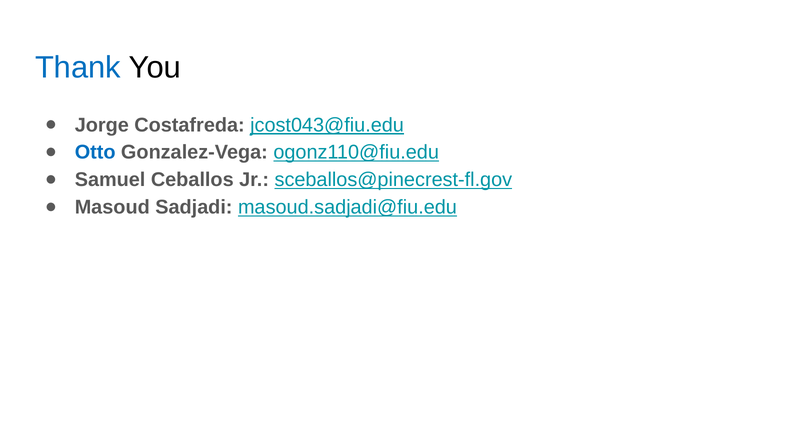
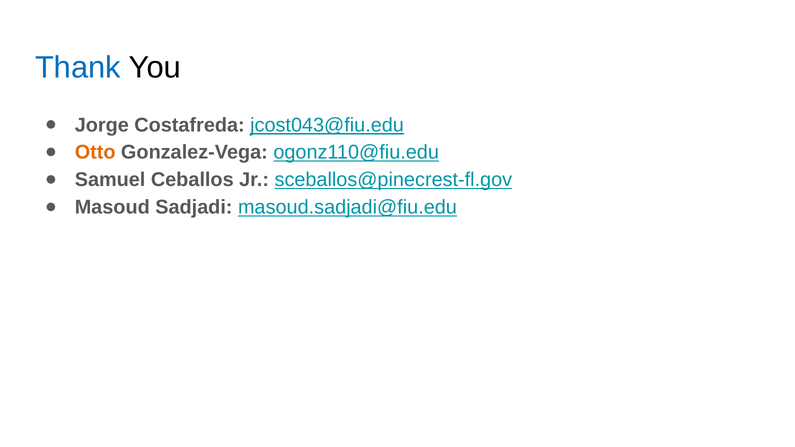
Otto colour: blue -> orange (95, 152)
